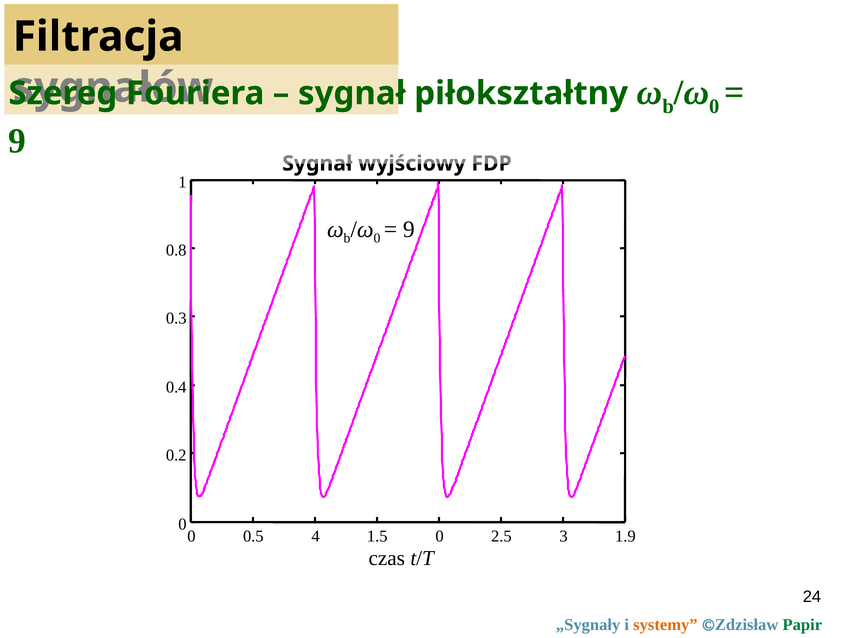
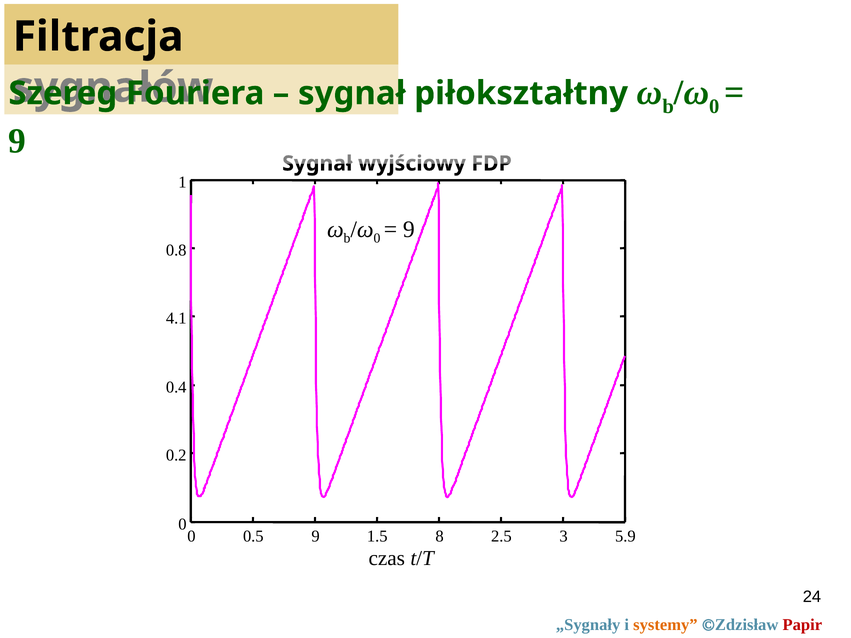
0.3: 0.3 -> 4.1 (176, 318)
0.5 4: 4 -> 9 (316, 536)
1.5 0: 0 -> 8 (440, 536)
1.9: 1.9 -> 5.9 (625, 536)
Papir colour: green -> red (802, 625)
